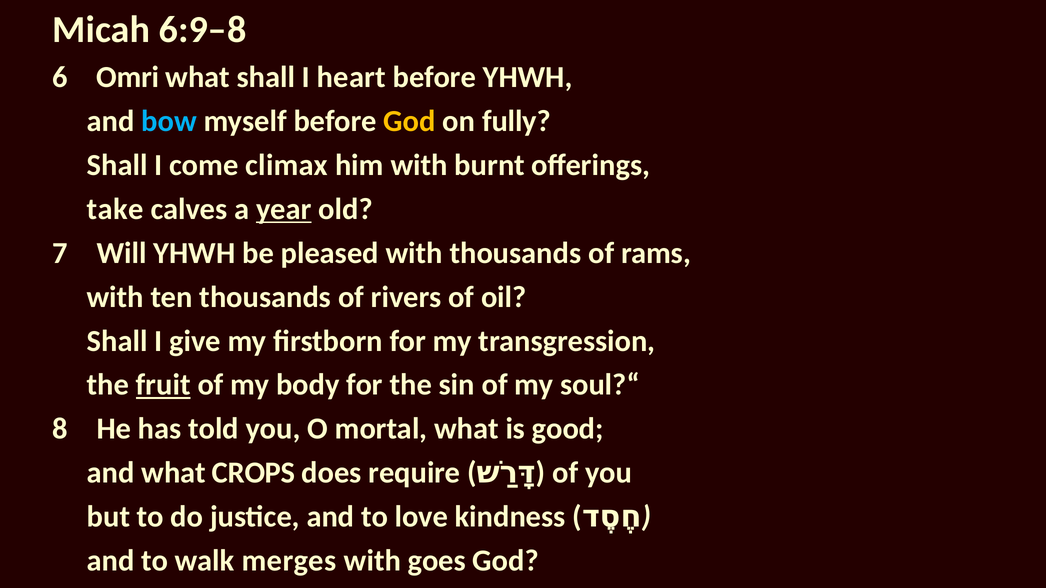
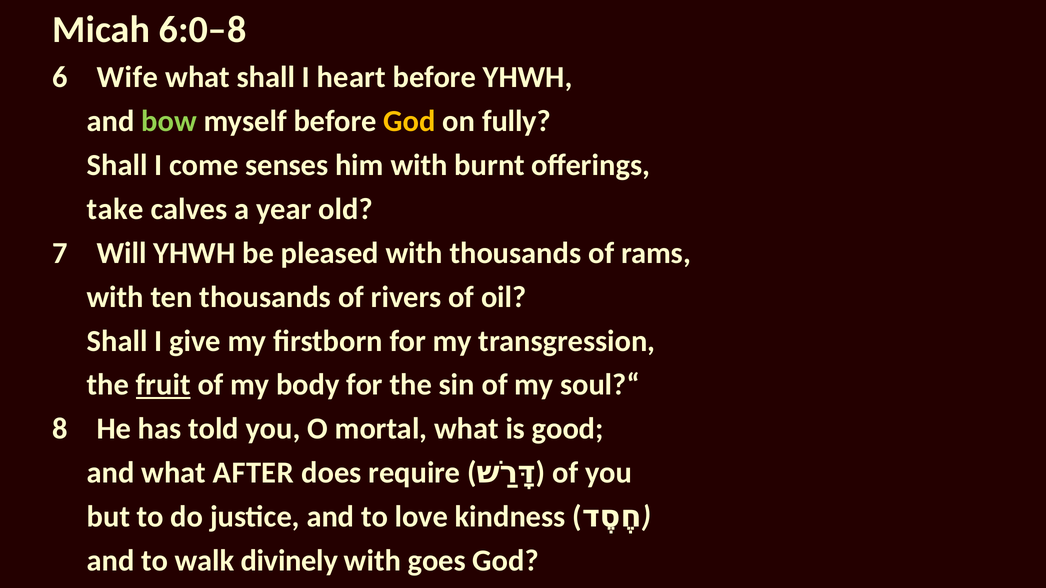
6:9–8: 6:9–8 -> 6:0–8 (203, 29)
Omri: Omri -> Wife (127, 77)
bow colour: light blue -> light green (169, 121)
climax: climax -> senses (287, 165)
year underline: present -> none (284, 209)
CROPS: CROPS -> AFTER (253, 473)
merges: merges -> divinely (289, 561)
